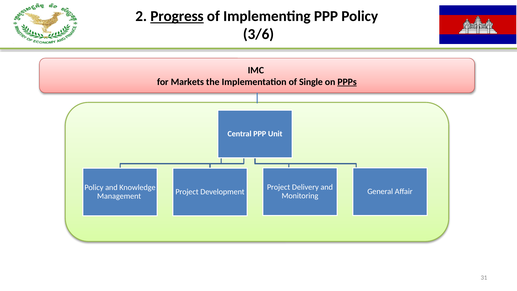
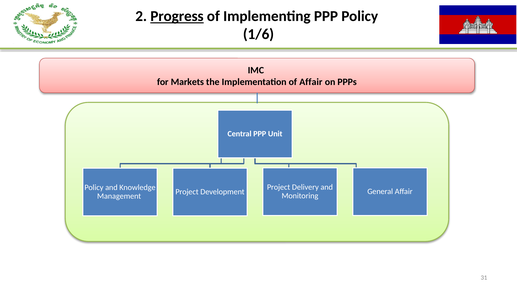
3/6: 3/6 -> 1/6 (258, 34)
of Single: Single -> Affair (311, 82)
PPPs underline: present -> none (347, 82)
